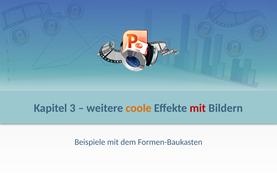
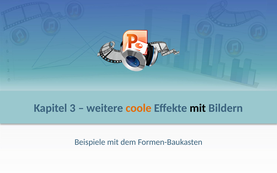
mit colour: red -> black (198, 108)
